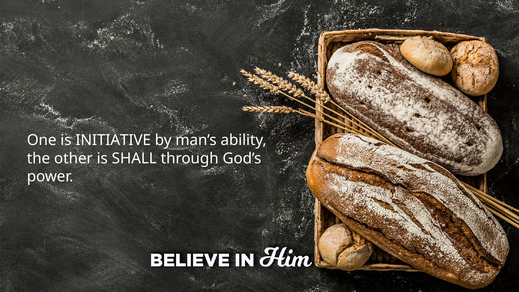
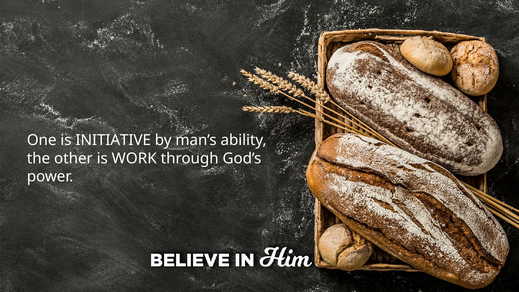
SHALL: SHALL -> WORK (134, 158)
